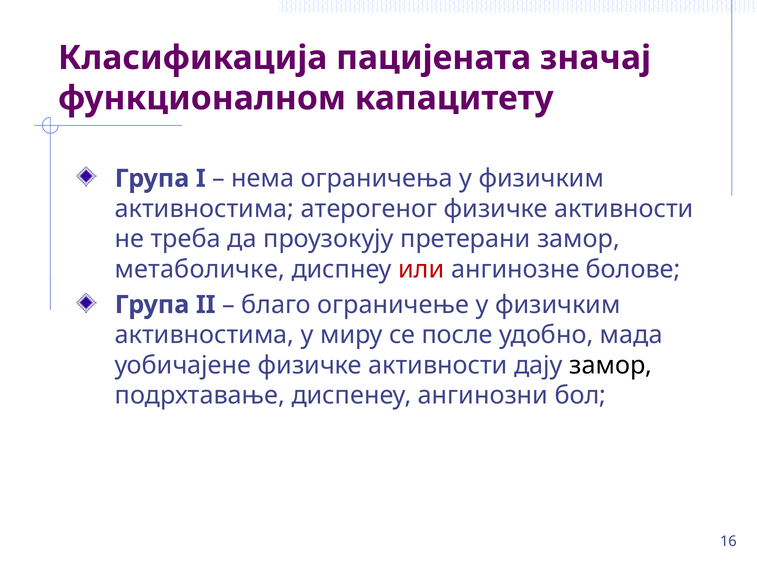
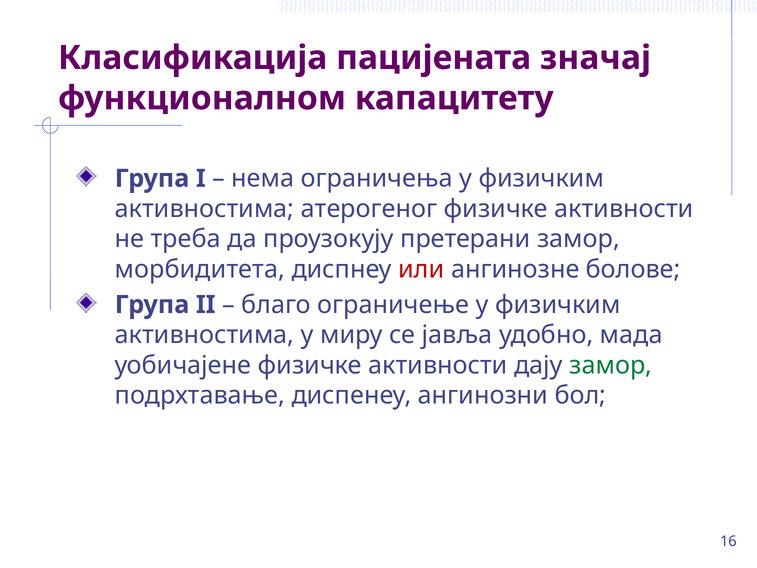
метаболичке: метаболичке -> морбидитета (200, 269)
после: после -> јавља (457, 335)
замор colour: black -> green (611, 365)
